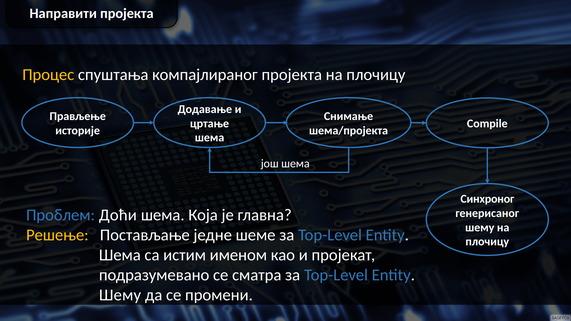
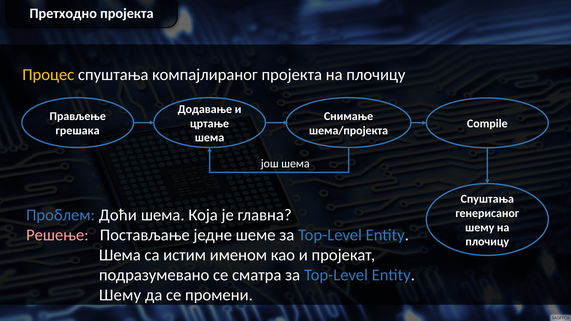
Направити: Направити -> Претходно (63, 13)
историје: историје -> грешака (78, 131)
Синхроног: Синхроног -> Спуштања (487, 199)
Решење colour: yellow -> pink (57, 235)
